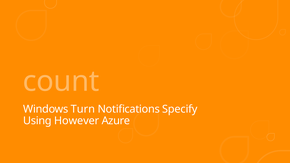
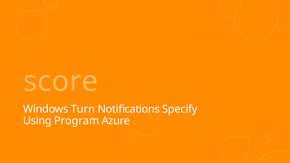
count: count -> score (61, 81)
However: However -> Program (77, 121)
